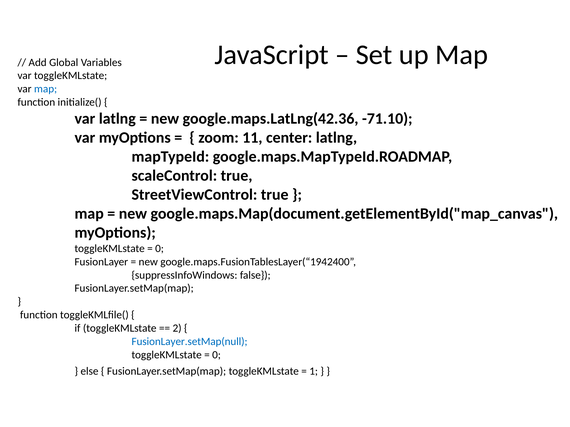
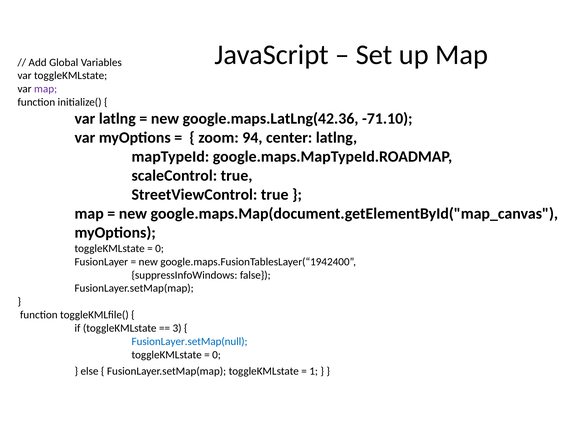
map colour: blue -> purple (46, 89)
11: 11 -> 94 (252, 138)
2: 2 -> 3 (177, 329)
